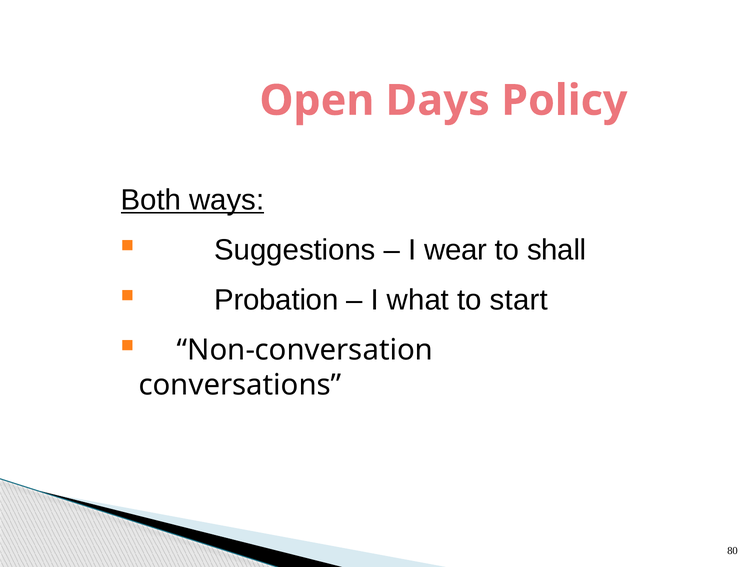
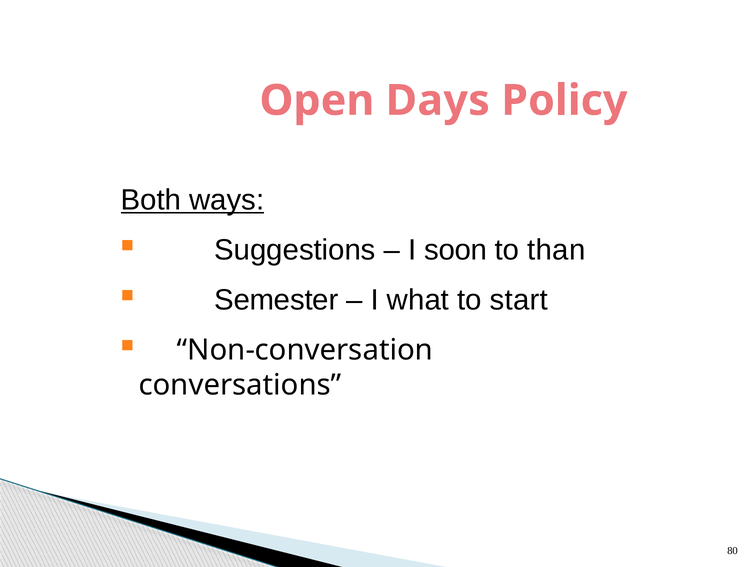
wear: wear -> soon (456, 250)
shall: shall -> than (556, 250)
Probation: Probation -> Semester (276, 300)
